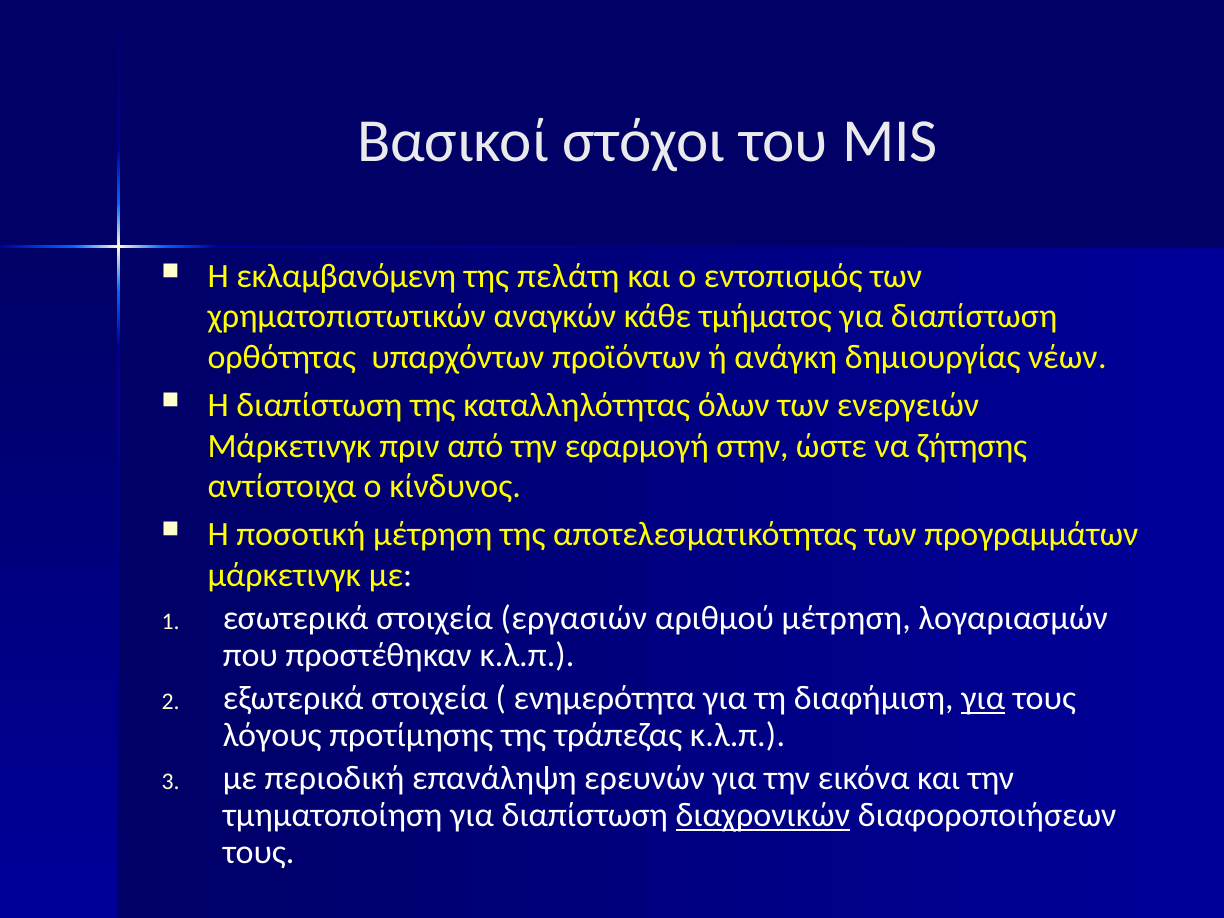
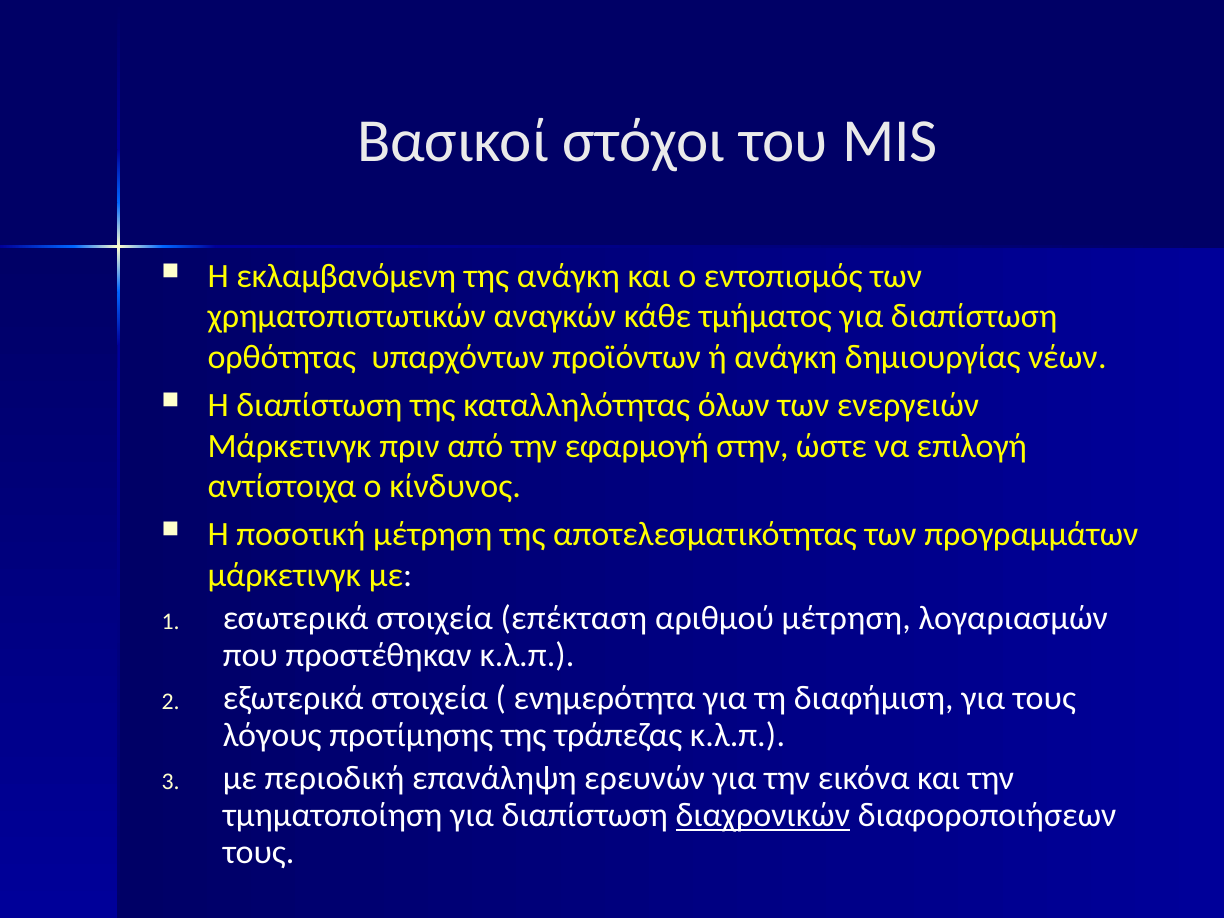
της πελάτη: πελάτη -> ανάγκη (568, 276)
ζήτησης: ζήτησης -> επιλογή (972, 446)
εργασιών: εργασιών -> επέκταση (574, 618)
για underline: present -> none (983, 698)
